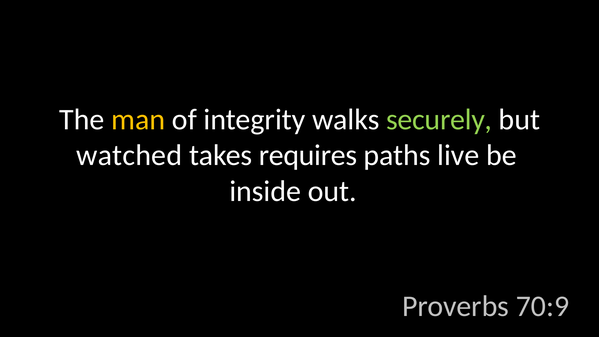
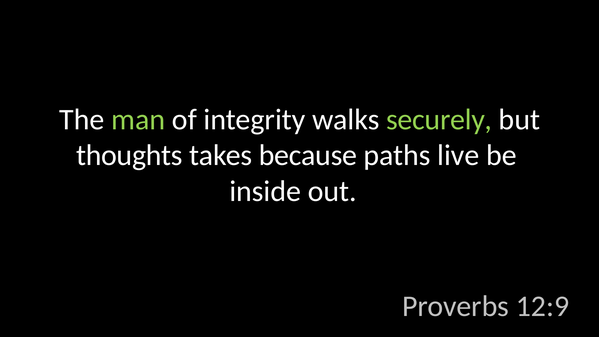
man colour: yellow -> light green (138, 119)
watched: watched -> thoughts (129, 155)
requires: requires -> because (308, 155)
70:9: 70:9 -> 12:9 (542, 306)
